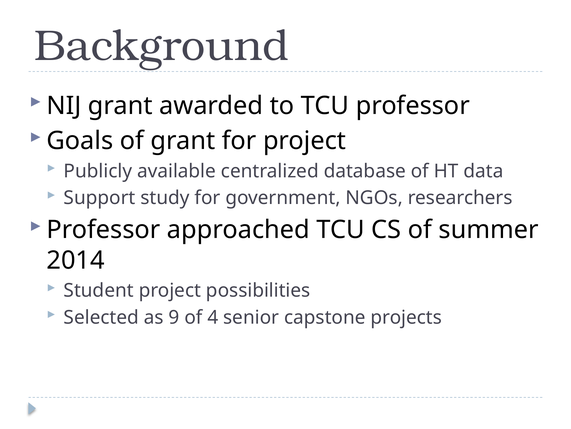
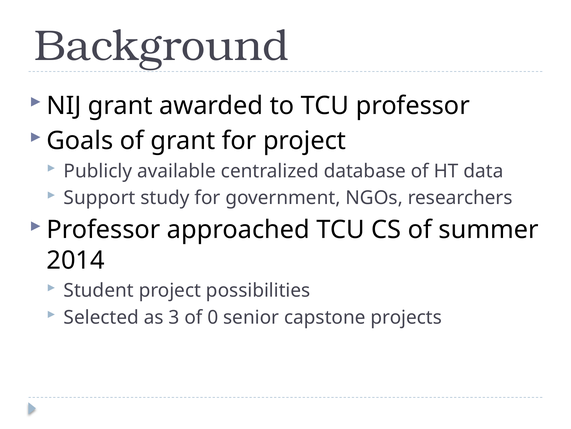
9: 9 -> 3 (174, 317)
4: 4 -> 0 (213, 317)
